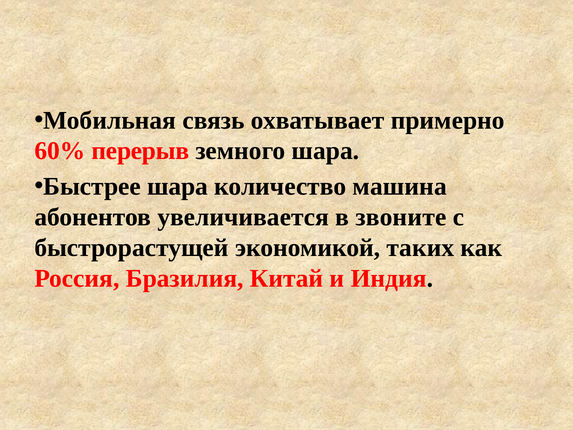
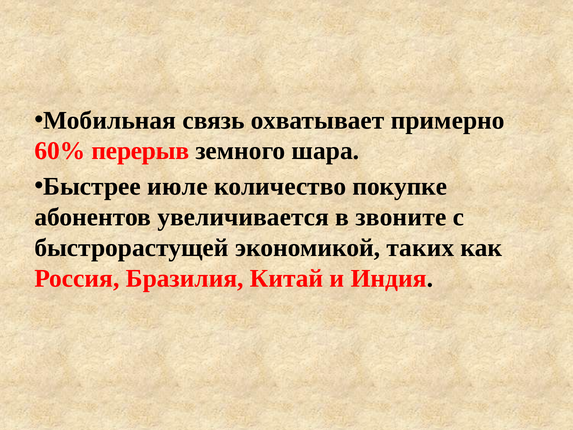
Быстрее шара: шара -> июле (177, 186)
машина: машина -> покупке (400, 186)
